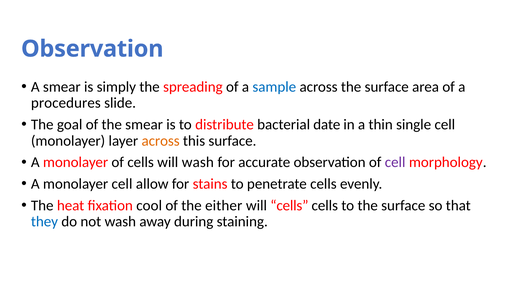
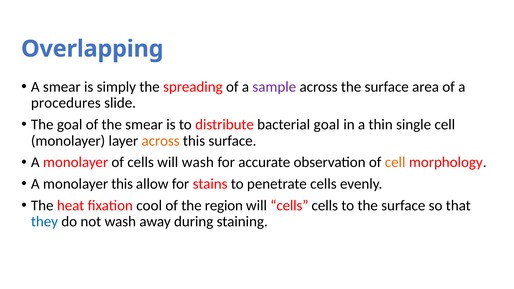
Observation: Observation -> Overlapping (92, 49)
sample colour: blue -> purple (274, 87)
bacterial date: date -> goal (327, 125)
cell colour: purple -> orange (395, 162)
monolayer cell: cell -> this (122, 184)
either: either -> region (224, 205)
